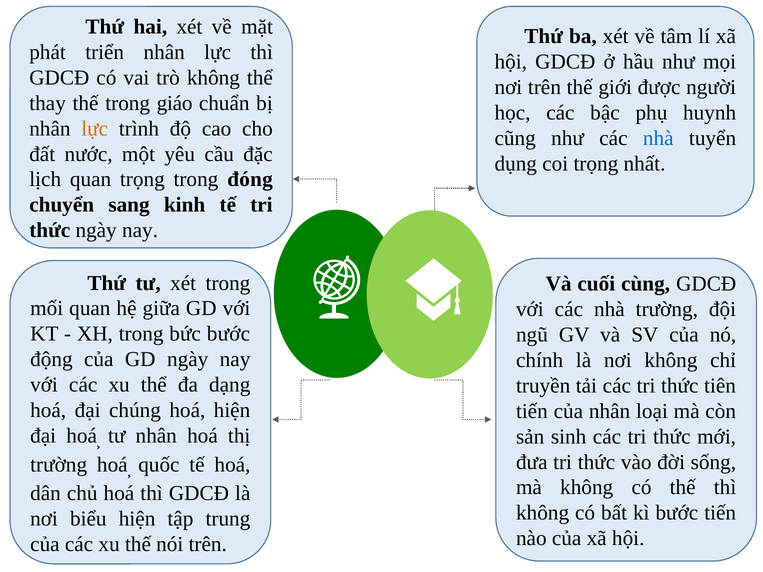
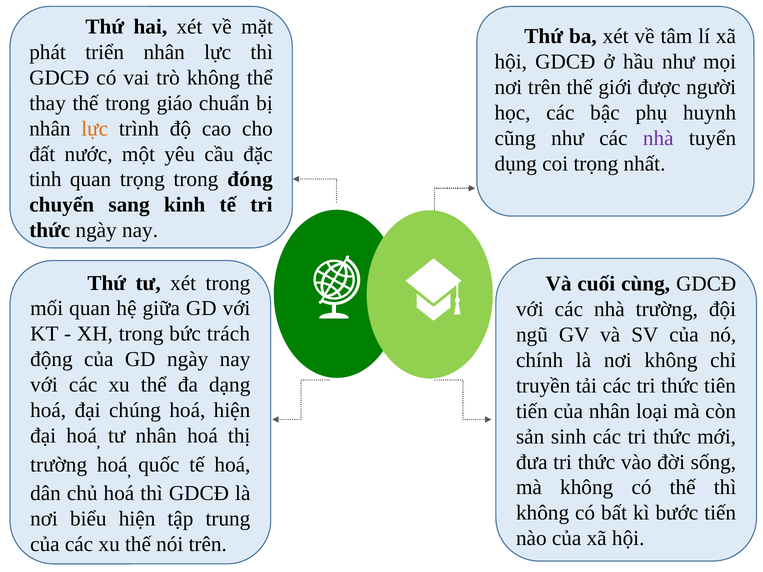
nhà colour: blue -> purple (658, 138)
lịch: lịch -> tinh (45, 180)
bức bước: bước -> trách (228, 334)
